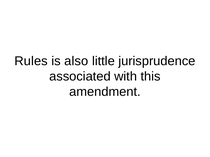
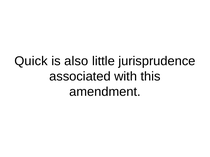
Rules: Rules -> Quick (31, 61)
